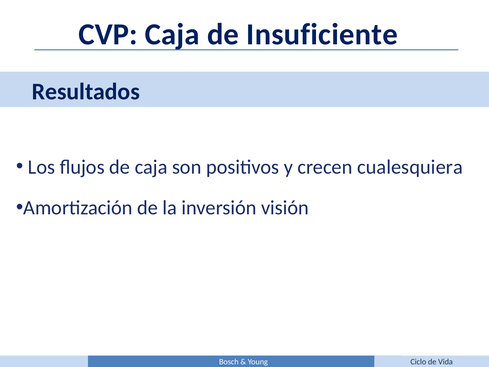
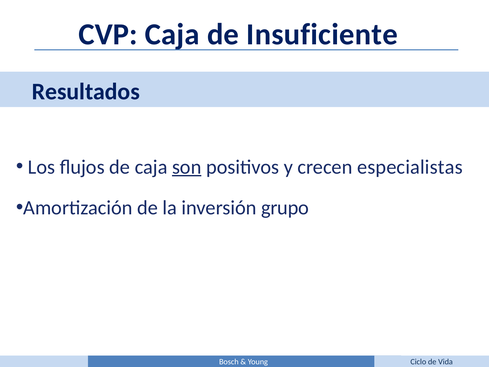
son underline: none -> present (187, 167)
cualesquiera: cualesquiera -> especialistas (410, 167)
visión: visión -> grupo (285, 208)
